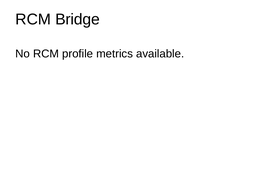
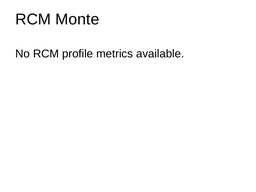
Bridge: Bridge -> Monte (77, 19)
